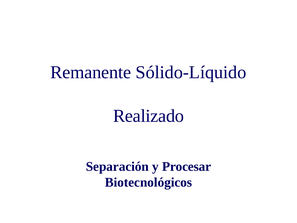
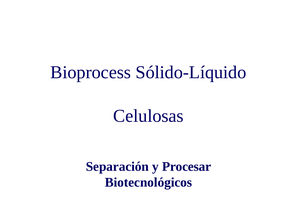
Remanente: Remanente -> Bioprocess (91, 72)
Realizado: Realizado -> Celulosas (148, 116)
